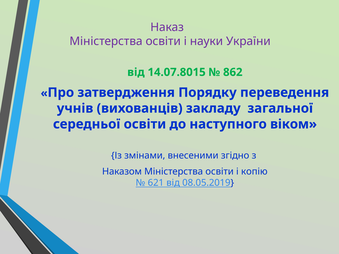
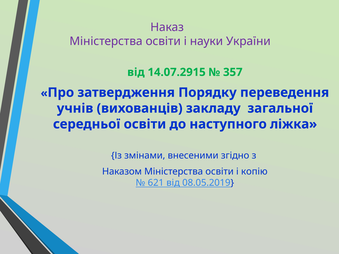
14.07.8015: 14.07.8015 -> 14.07.2915 (177, 72)
862: 862 -> 357 (233, 72)
віком: віком -> ліжка (294, 124)
